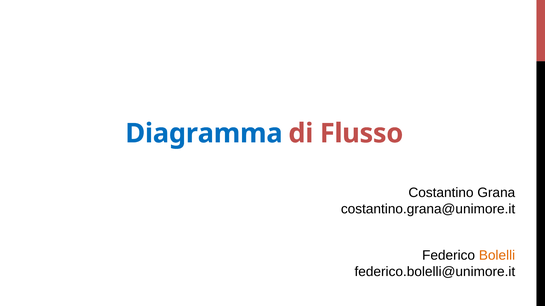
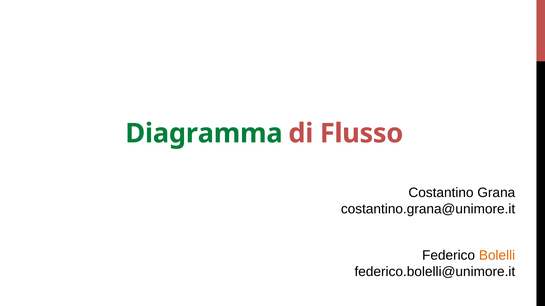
Diagramma colour: blue -> green (204, 134)
